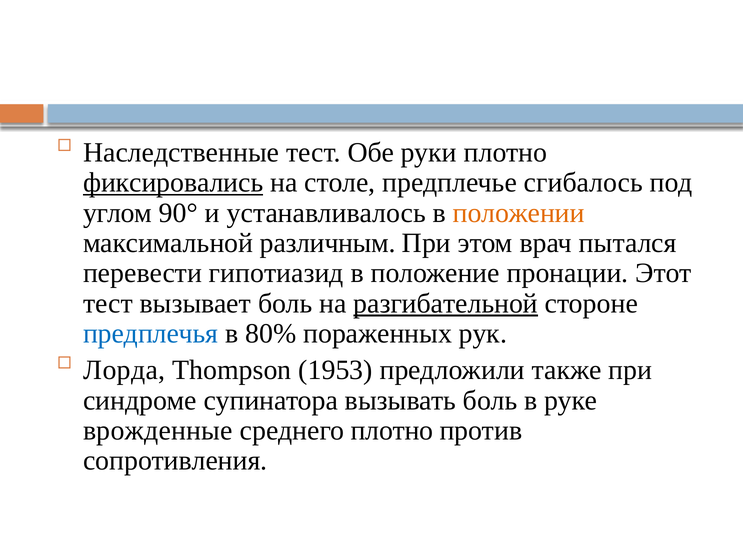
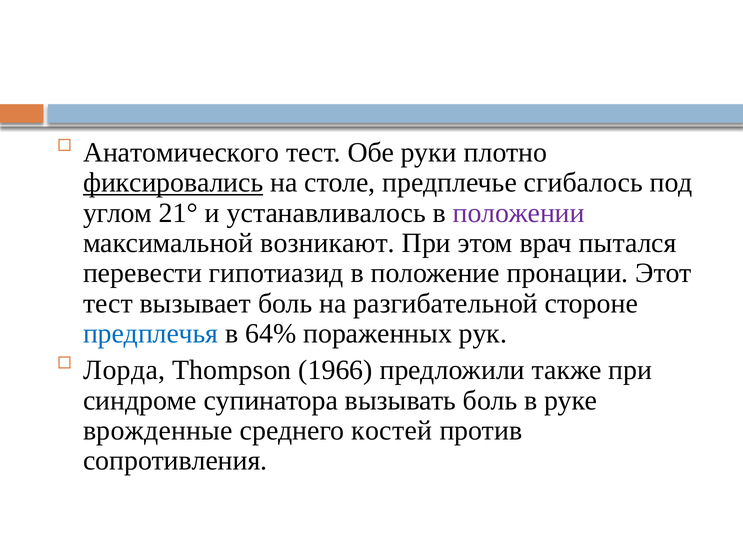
Наследственные: Наследственные -> Анатомического (181, 152)
90°: 90° -> 21° (178, 213)
положении colour: orange -> purple (519, 213)
различным: различным -> возникают (328, 243)
разгибательной underline: present -> none (446, 303)
80%: 80% -> 64% (271, 333)
1953: 1953 -> 1966 (336, 370)
среднего плотно: плотно -> костей (392, 430)
